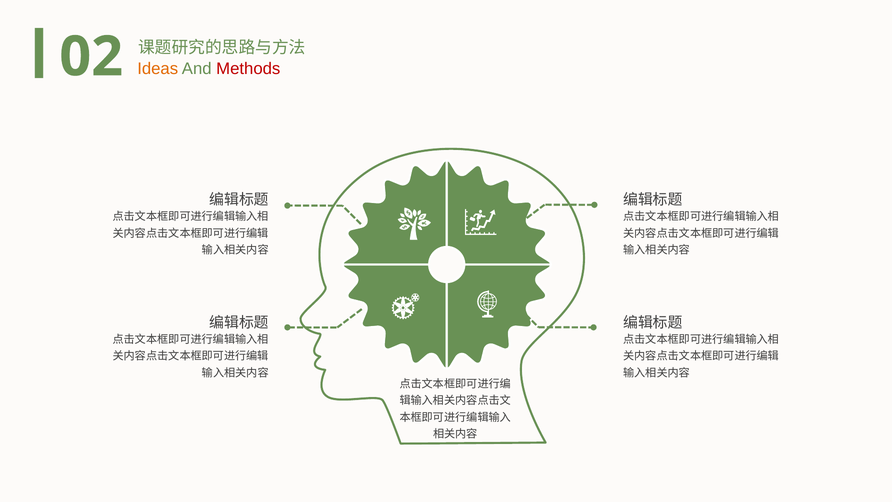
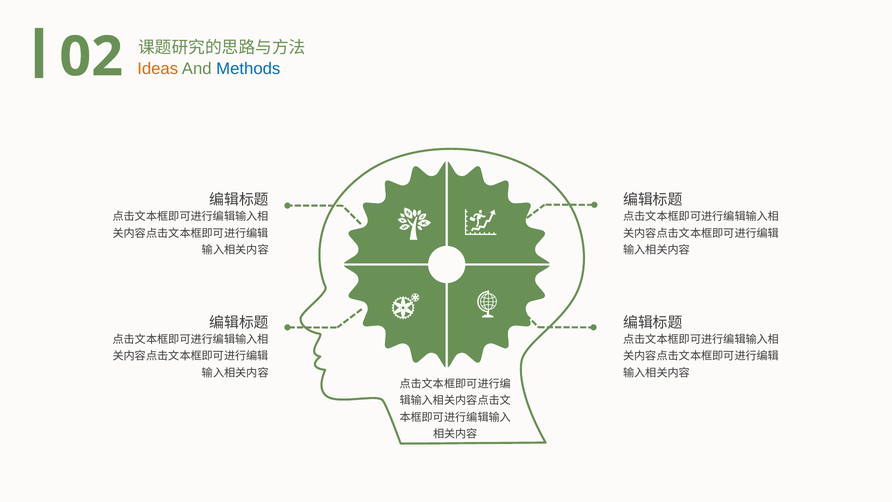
Methods colour: red -> blue (248, 69)
